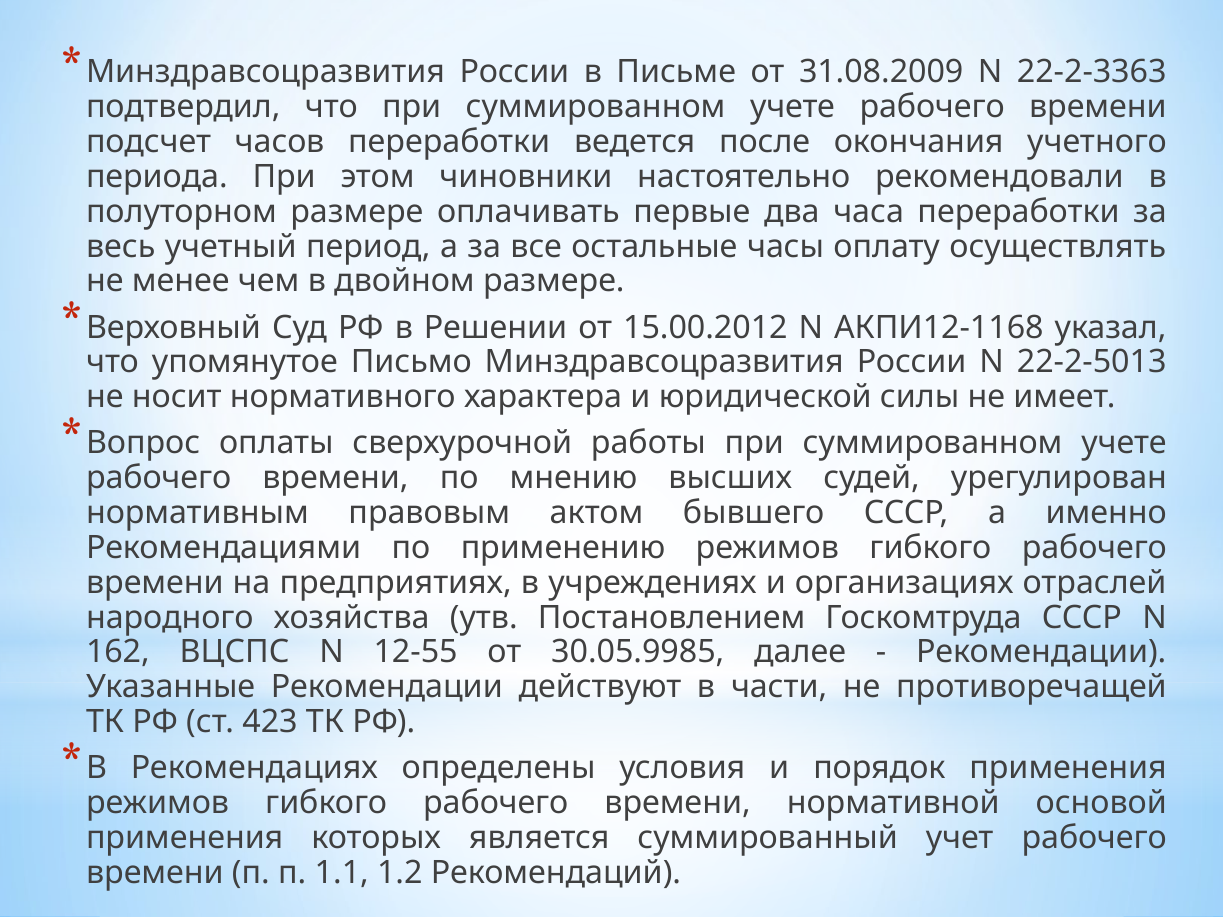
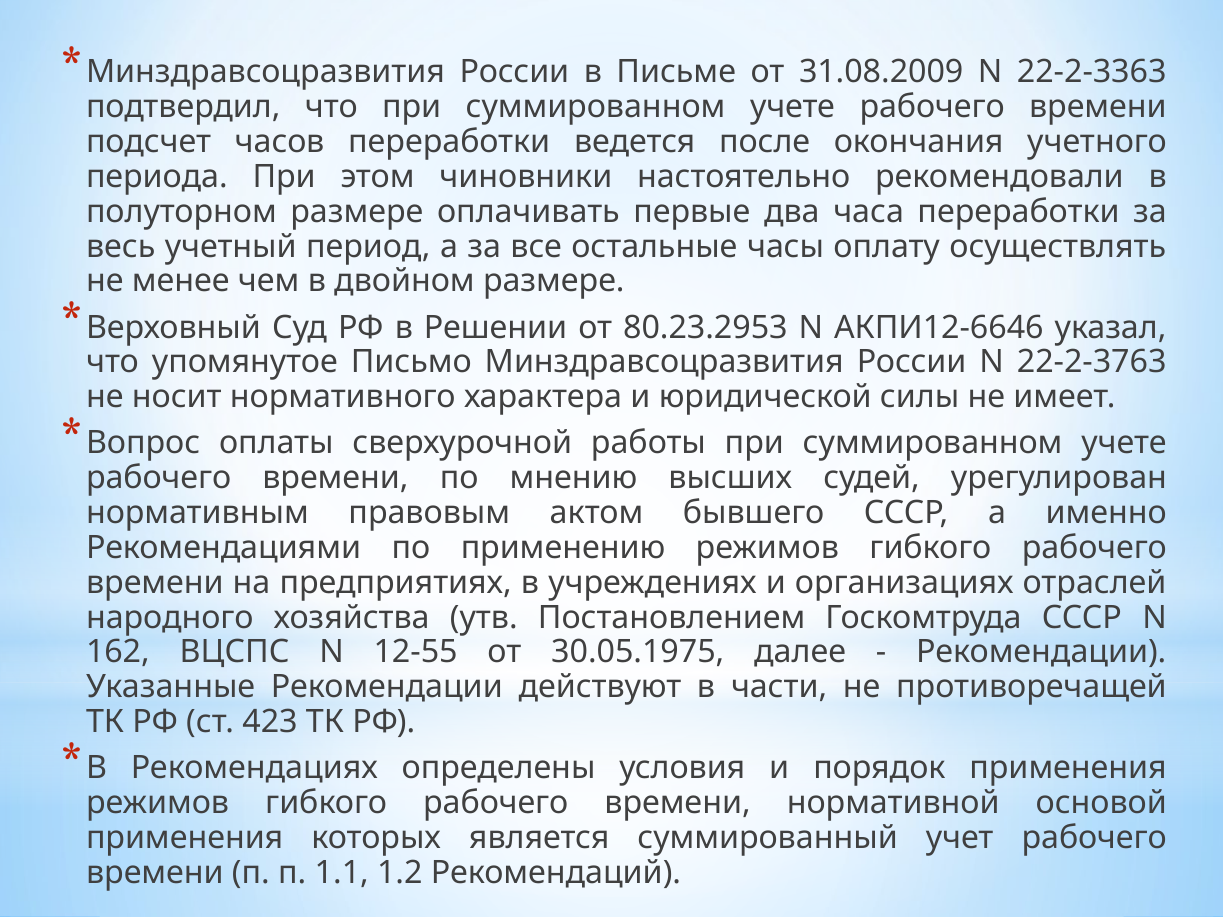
15.00.2012: 15.00.2012 -> 80.23.2953 (705, 328)
АКПИ12-1168: АКПИ12-1168 -> АКПИ12-6646 (939, 328)
22-2-5013: 22-2-5013 -> 22-2-3763 (1092, 362)
30.05.9985: 30.05.9985 -> 30.05.1975 (638, 653)
